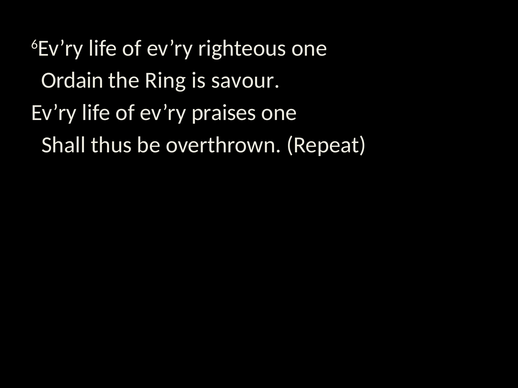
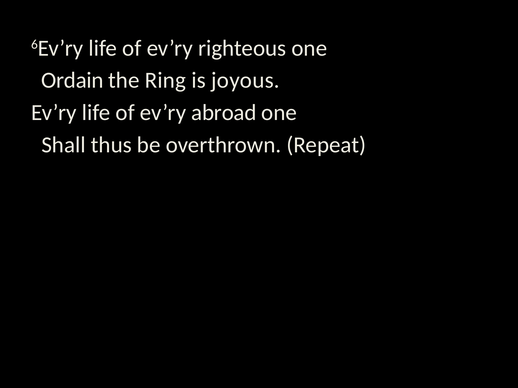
savour: savour -> joyous (245, 80)
praises: praises -> abroad (224, 113)
